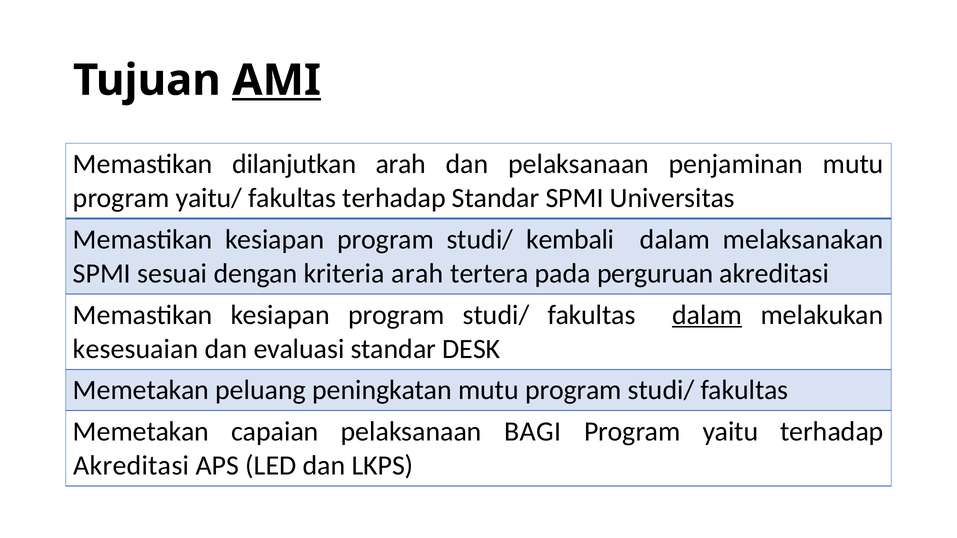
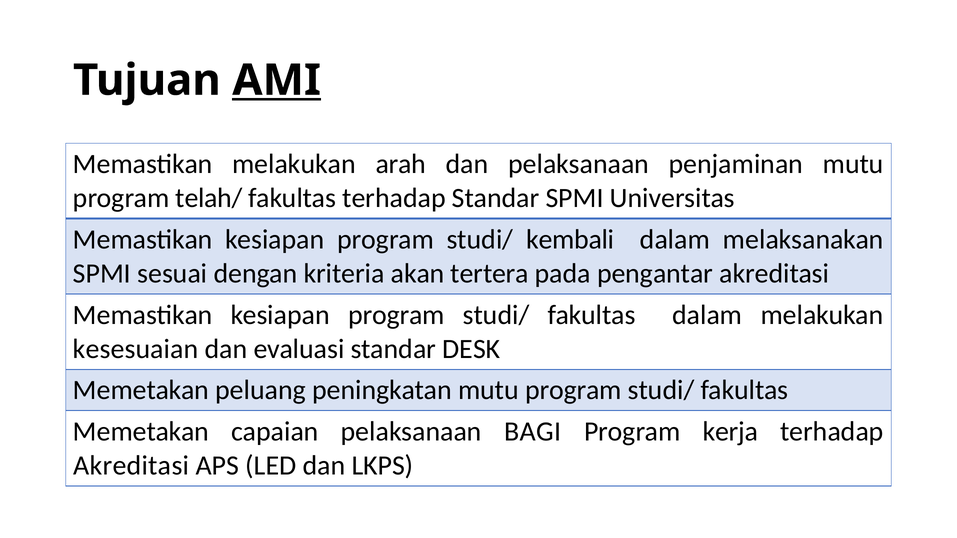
Memastikan dilanjutkan: dilanjutkan -> melakukan (294, 164)
yaitu/: yaitu/ -> telah/ (209, 198)
kriteria arah: arah -> akan (418, 274)
perguruan: perguruan -> pengantar (655, 274)
dalam underline: present -> none (707, 315)
yaitu: yaitu -> kerja (730, 432)
